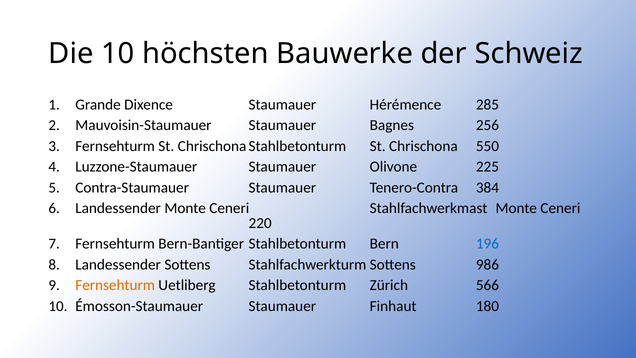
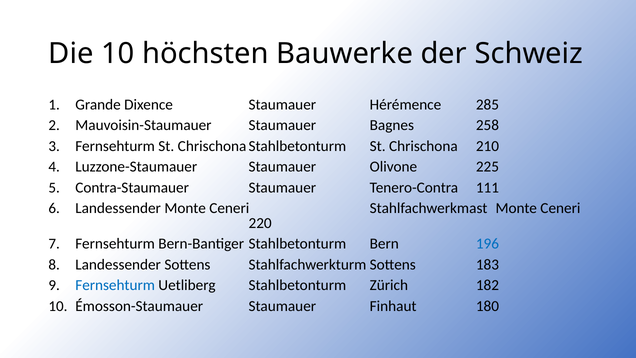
256: 256 -> 258 (487, 125)
550: 550 -> 210 (487, 146)
384: 384 -> 111 (487, 187)
986: 986 -> 183 (487, 264)
Fernsehturm colour: orange -> blue (115, 285)
566: 566 -> 182 (487, 285)
